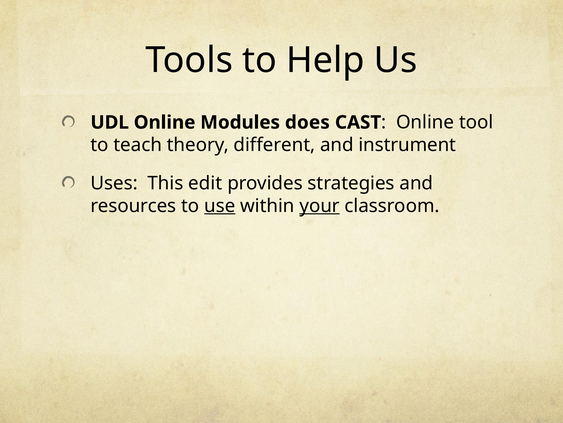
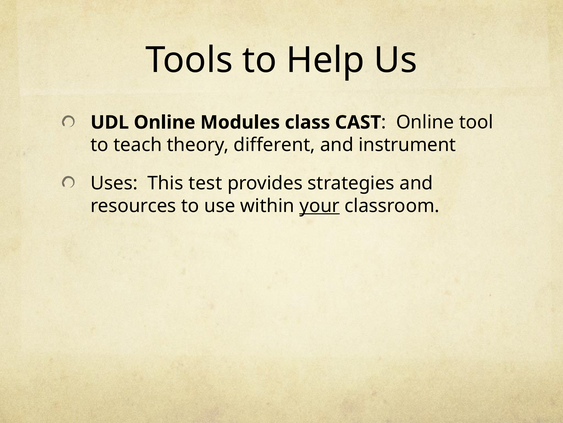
does: does -> class (307, 122)
edit: edit -> test (205, 183)
use underline: present -> none (220, 205)
